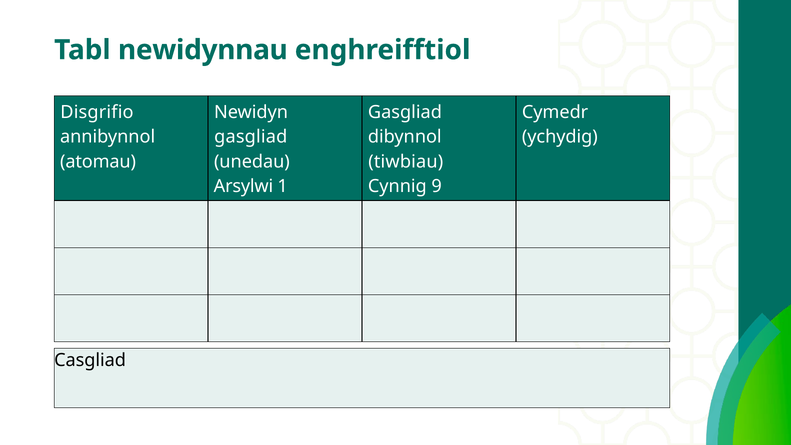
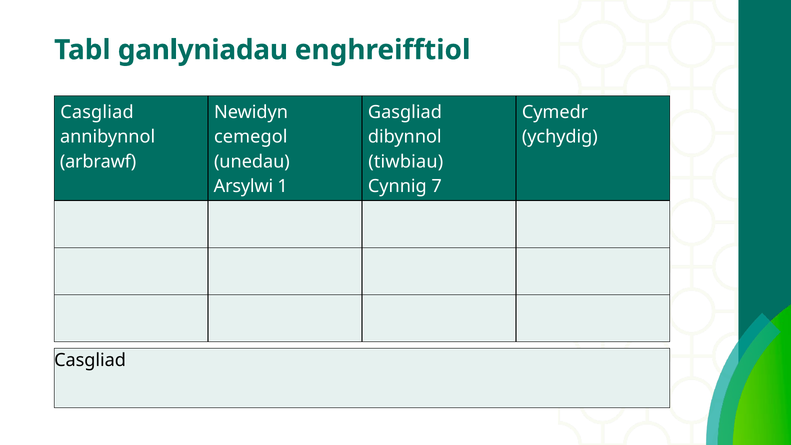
newidynnau: newidynnau -> ganlyniadau (203, 50)
Disgrifio: Disgrifio -> Casgliad (97, 112)
gasgliad: gasgliad -> cemegol (251, 137)
atomau: atomau -> arbrawf (98, 162)
9: 9 -> 7 (437, 186)
